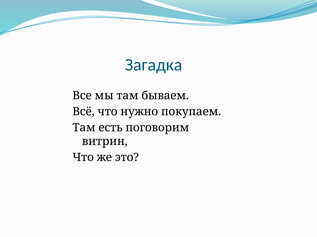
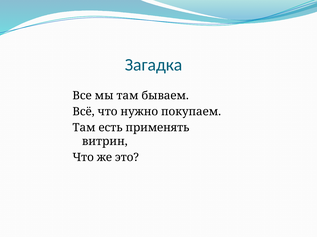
поговорим: поговорим -> применять (157, 128)
